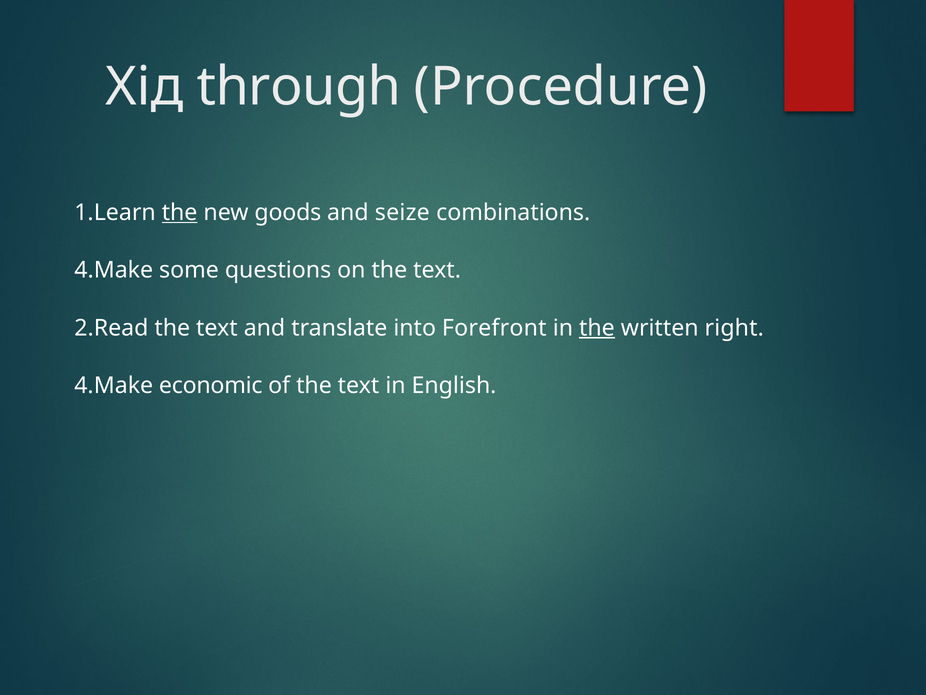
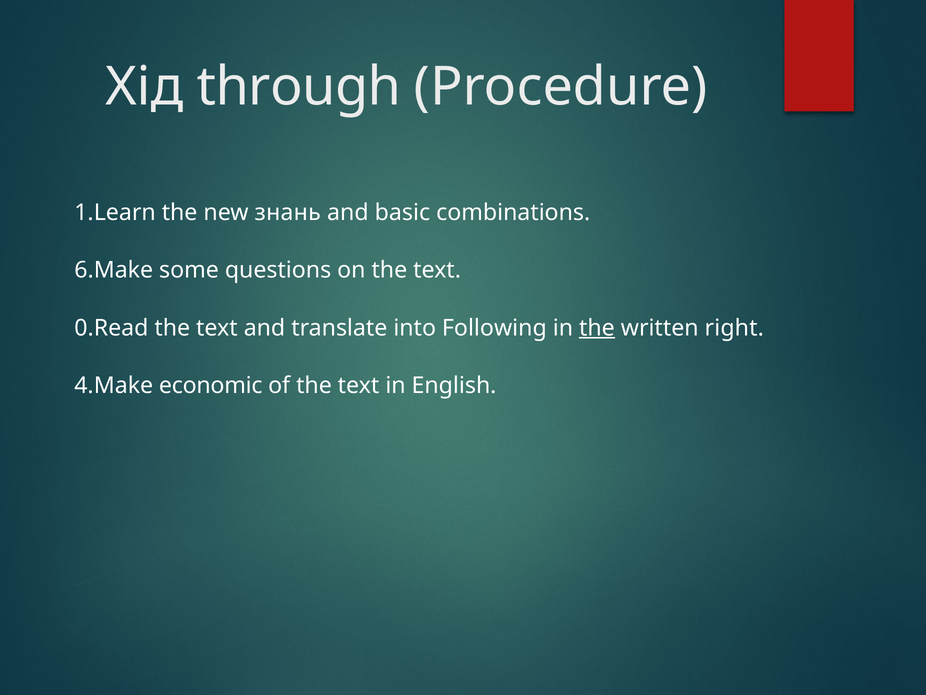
the underline: present -> none (180, 212)
goods: goods -> знань (288, 212)
seize: seize -> basic (402, 212)
4.Make: 4.Make -> 6.Make (114, 270)
2.Read: 2.Read -> 0.Read (111, 328)
Forefront: Forefront -> Following (494, 328)
